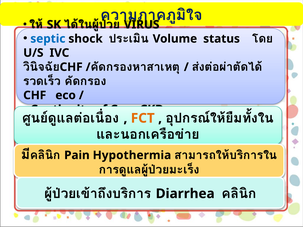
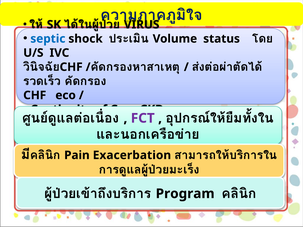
FCT colour: orange -> purple (143, 118)
Hypothermia: Hypothermia -> Exacerbation (132, 155)
Diarrhea: Diarrhea -> Program (185, 194)
